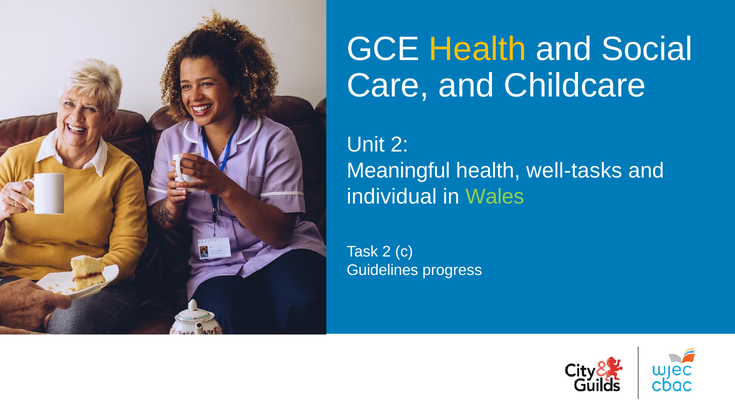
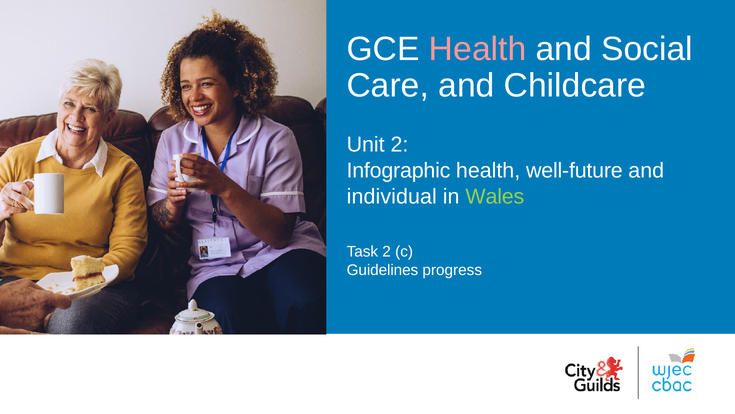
Health colour: yellow -> pink (478, 49)
Meaningful: Meaningful -> Infographic (398, 170)
well-tasks: well-tasks -> well-future (574, 170)
